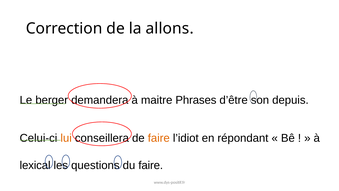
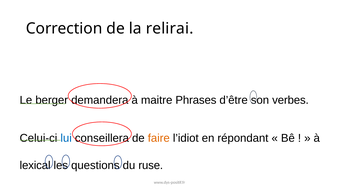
allons: allons -> relirai (170, 28)
depuis: depuis -> verbes (290, 100)
lui colour: orange -> blue (66, 138)
du faire: faire -> ruse (151, 165)
